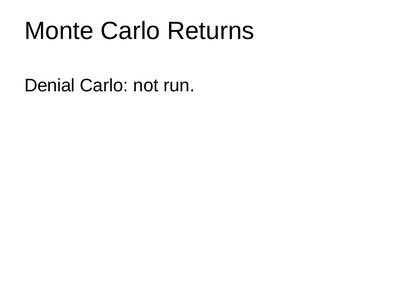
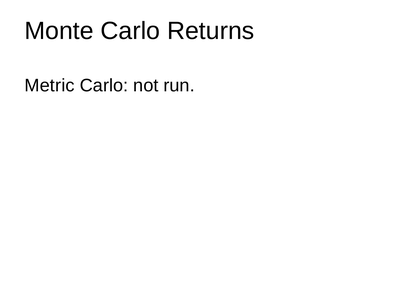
Denial: Denial -> Metric (50, 86)
